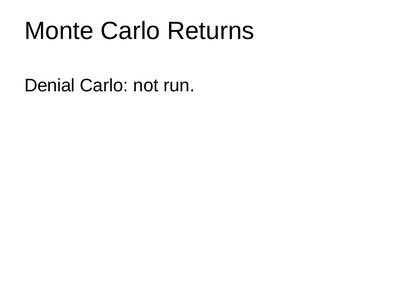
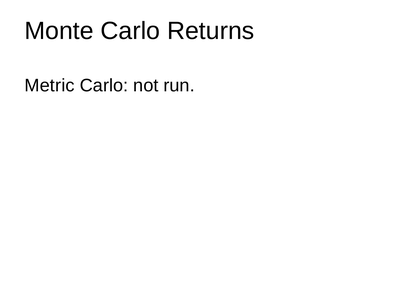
Denial: Denial -> Metric (50, 86)
